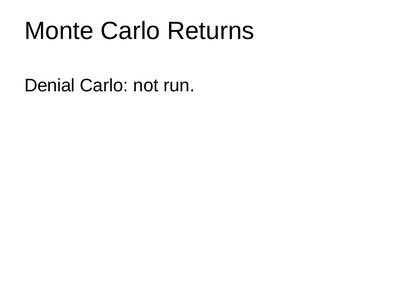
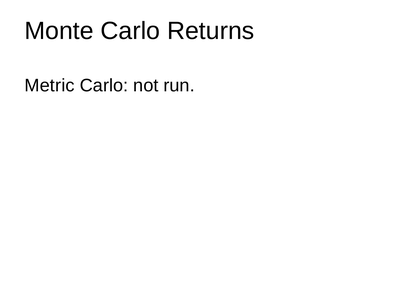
Denial: Denial -> Metric (50, 86)
